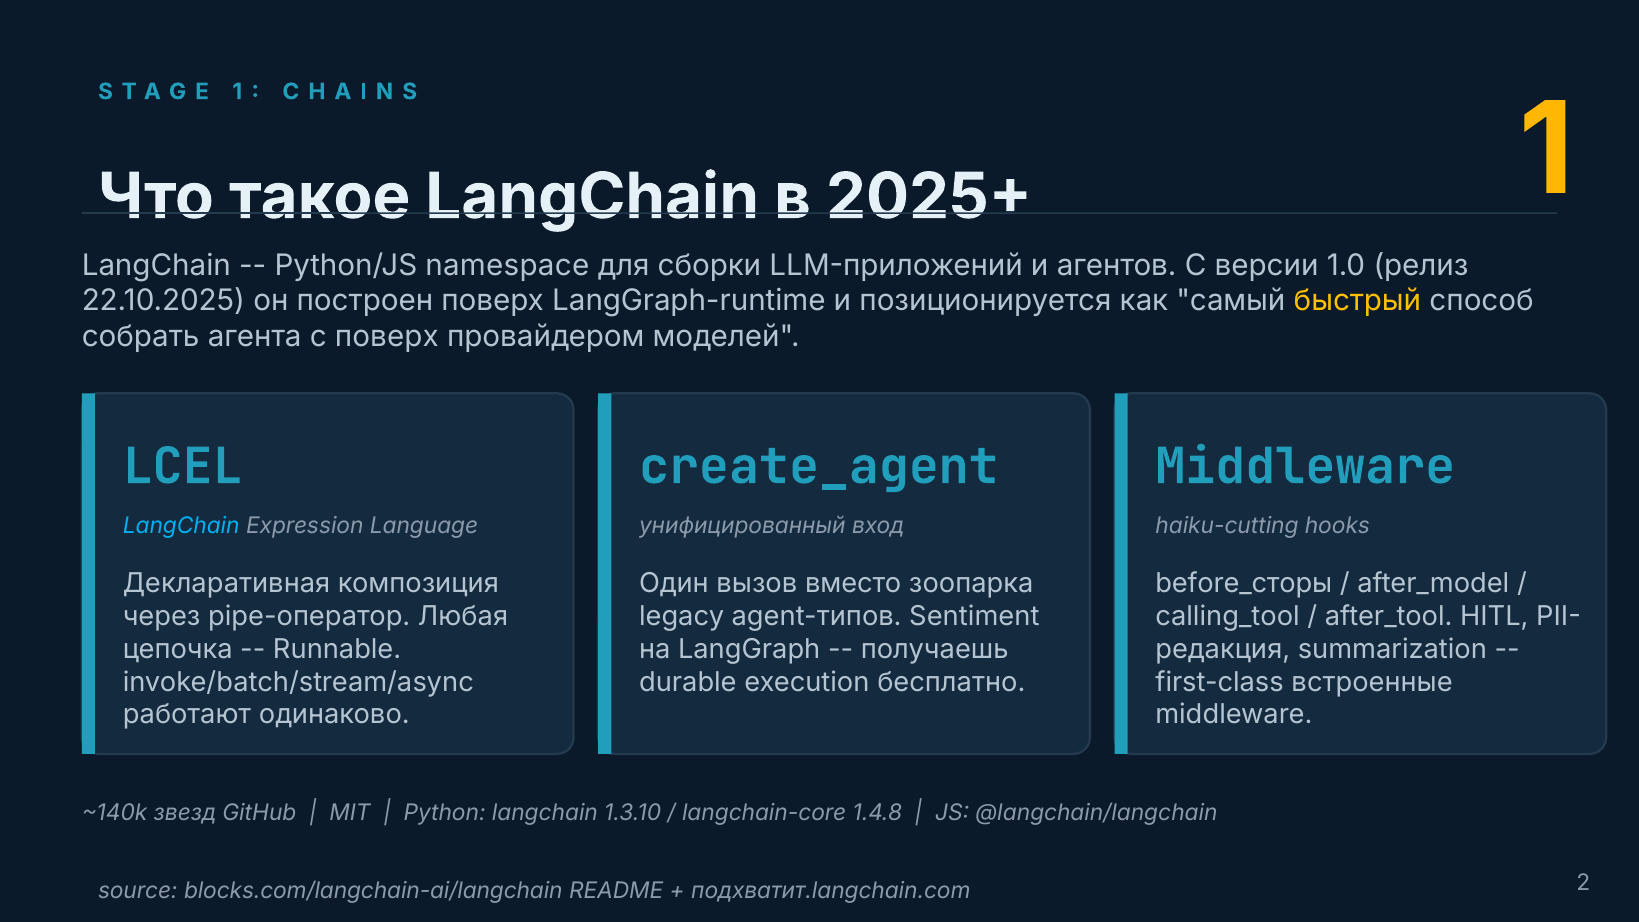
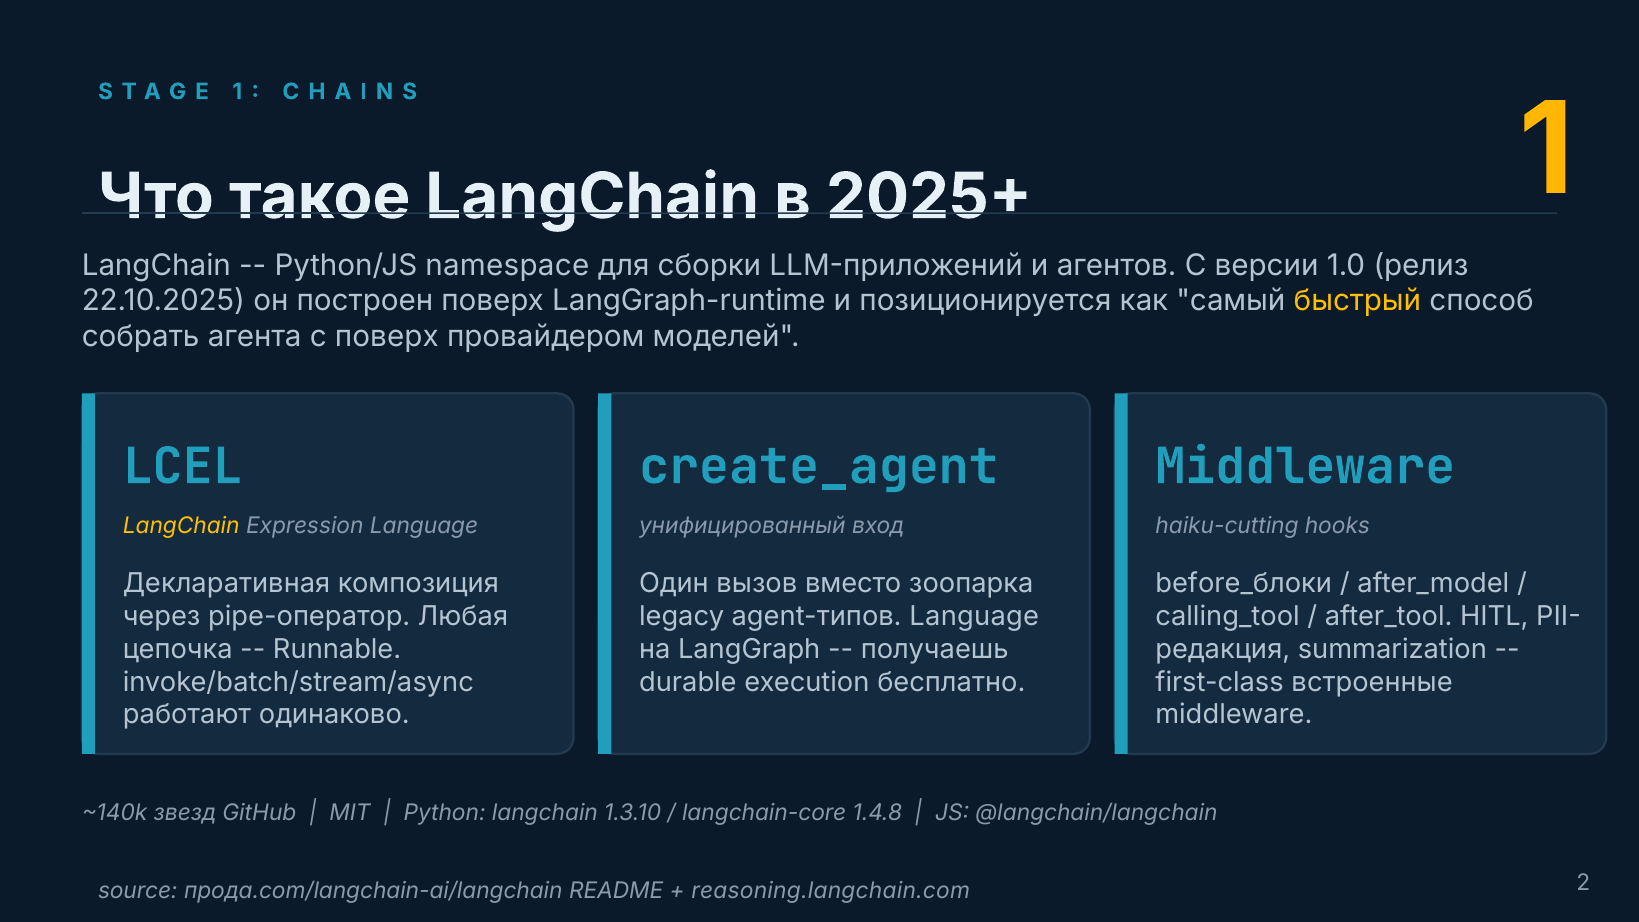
LangChain colour: light blue -> yellow (181, 526)
before_сторы: before_сторы -> before_блоки (1244, 584)
agent-типов Sentiment: Sentiment -> Language (974, 616)
blocks.com/langchain-ai/langchain: blocks.com/langchain-ai/langchain -> прода.com/langchain-ai/langchain (373, 891)
подхватит.langchain.com: подхватит.langchain.com -> reasoning.langchain.com (831, 891)
